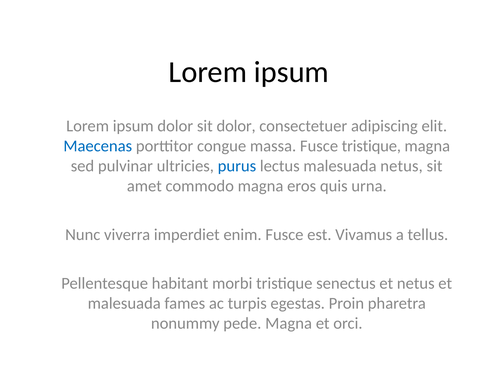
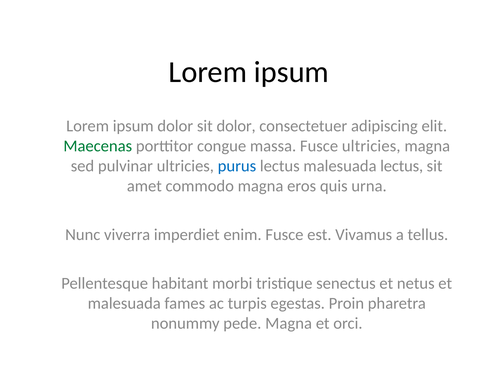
Maecenas colour: blue -> green (98, 146)
Fusce tristique: tristique -> ultricies (371, 146)
malesuada netus: netus -> lectus (402, 166)
